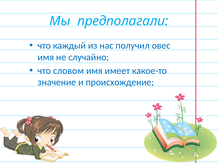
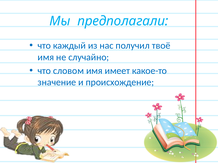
овес: овес -> твоё (161, 46)
